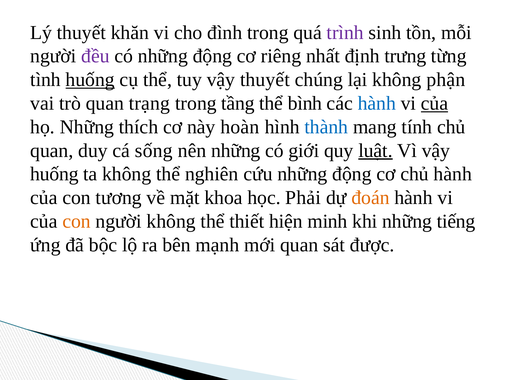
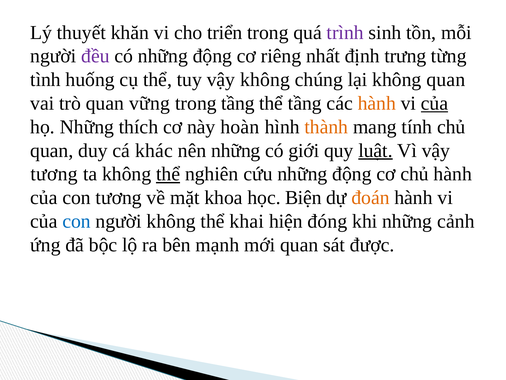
đình: đình -> triển (225, 33)
huống underline: present -> none (90, 80)
vậy thuyết: thuyết -> không (265, 80)
không phận: phận -> quan (446, 80)
trạng: trạng -> vững (150, 103)
thể bình: bình -> tầng (305, 103)
hành colour: blue -> orange (377, 103)
thành colour: blue -> orange (326, 127)
sống: sống -> khác (154, 150)
huống: huống -> tương (54, 174)
thể underline: none -> present (168, 174)
Phải: Phải -> Biện (303, 197)
con colour: orange -> blue (77, 221)
thiết: thiết -> khai (247, 221)
minh: minh -> đóng (327, 221)
tiếng: tiếng -> cảnh (456, 221)
